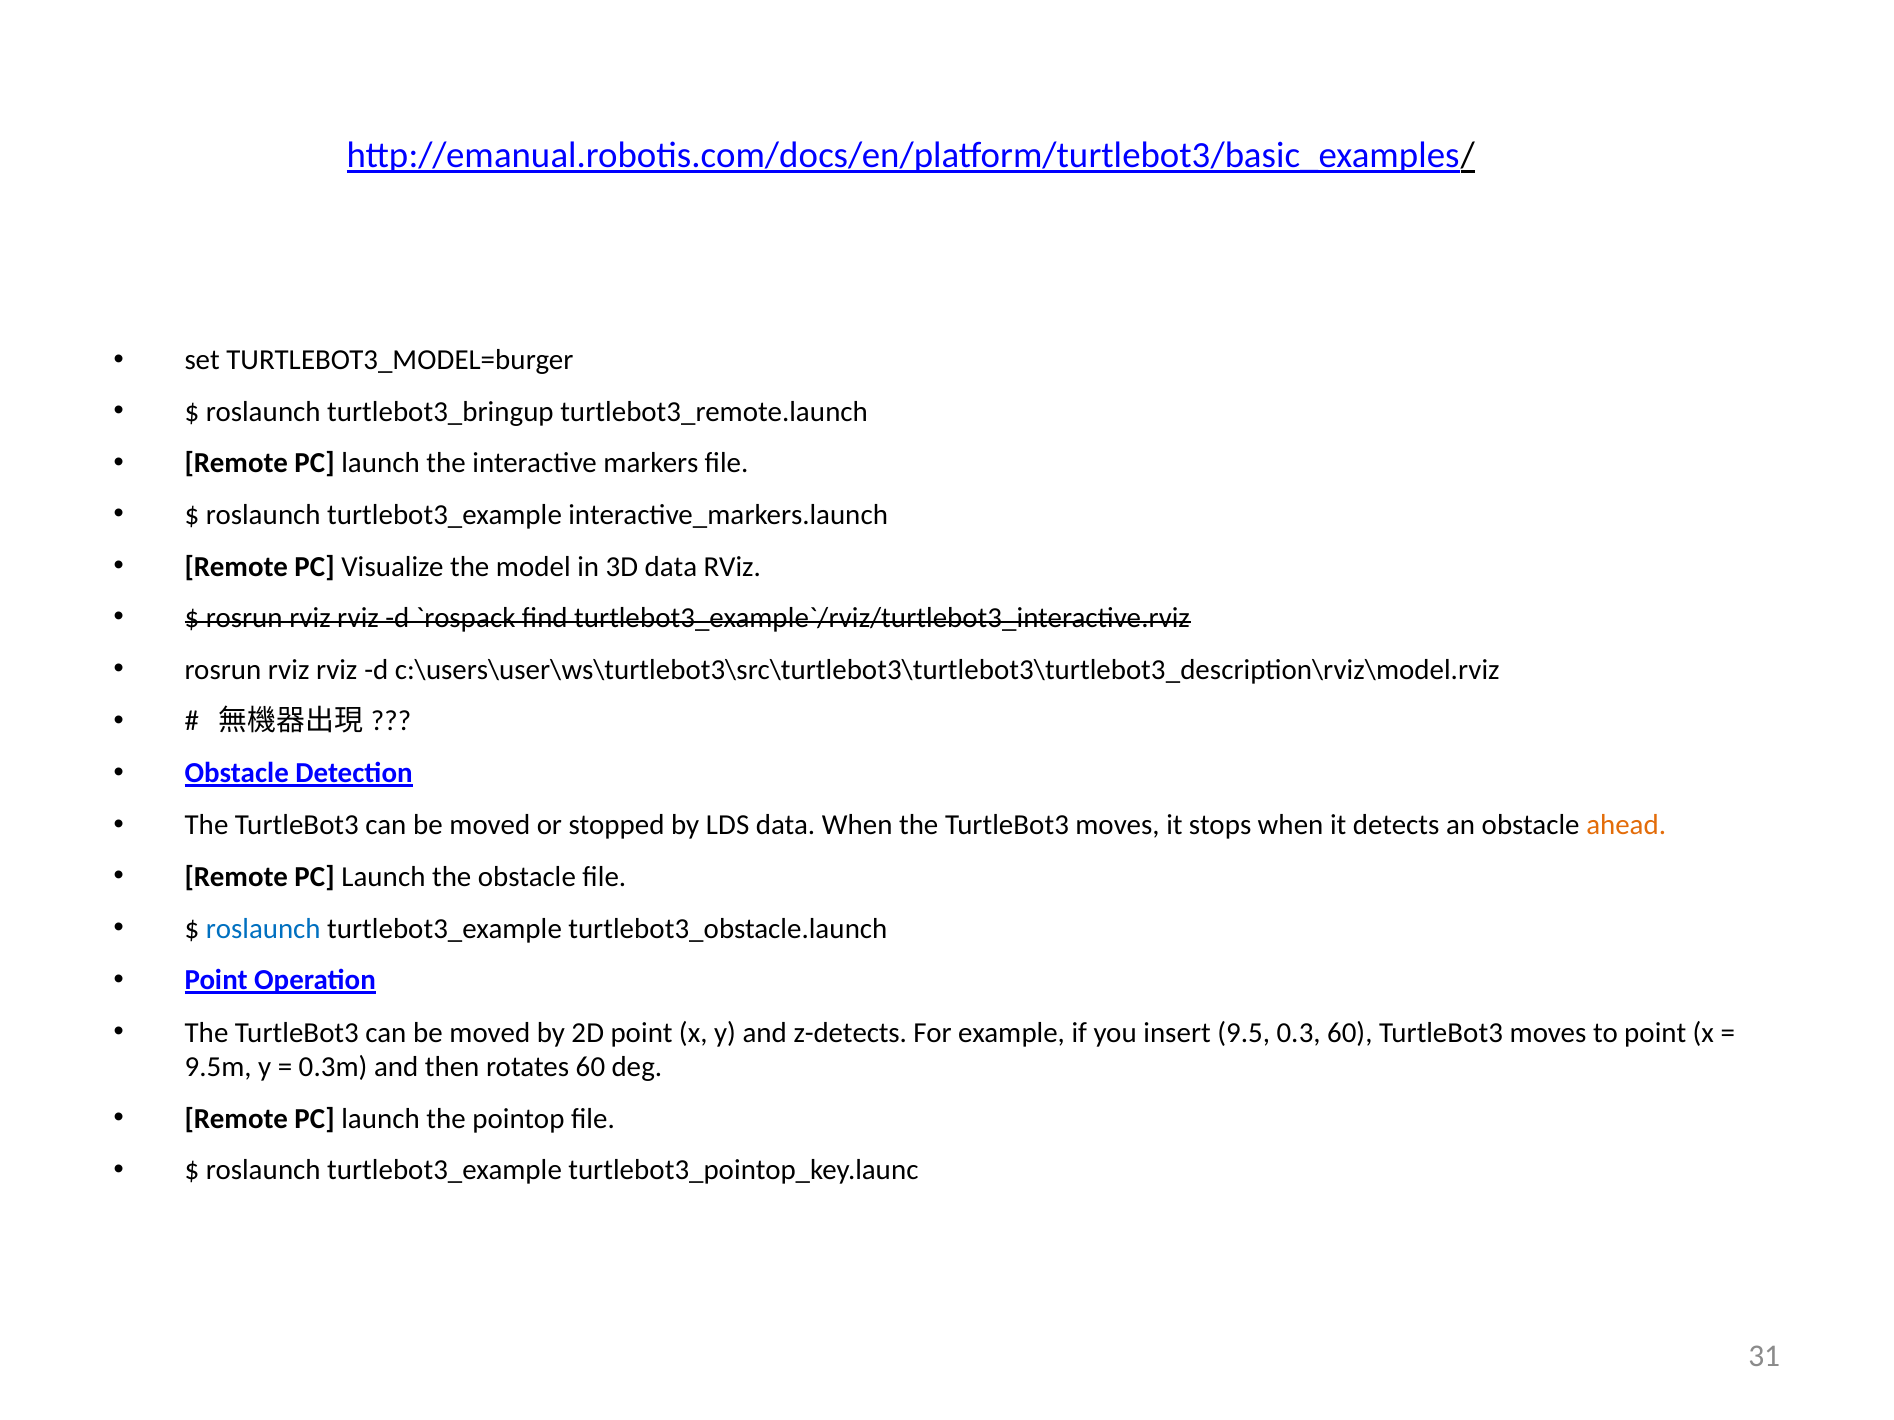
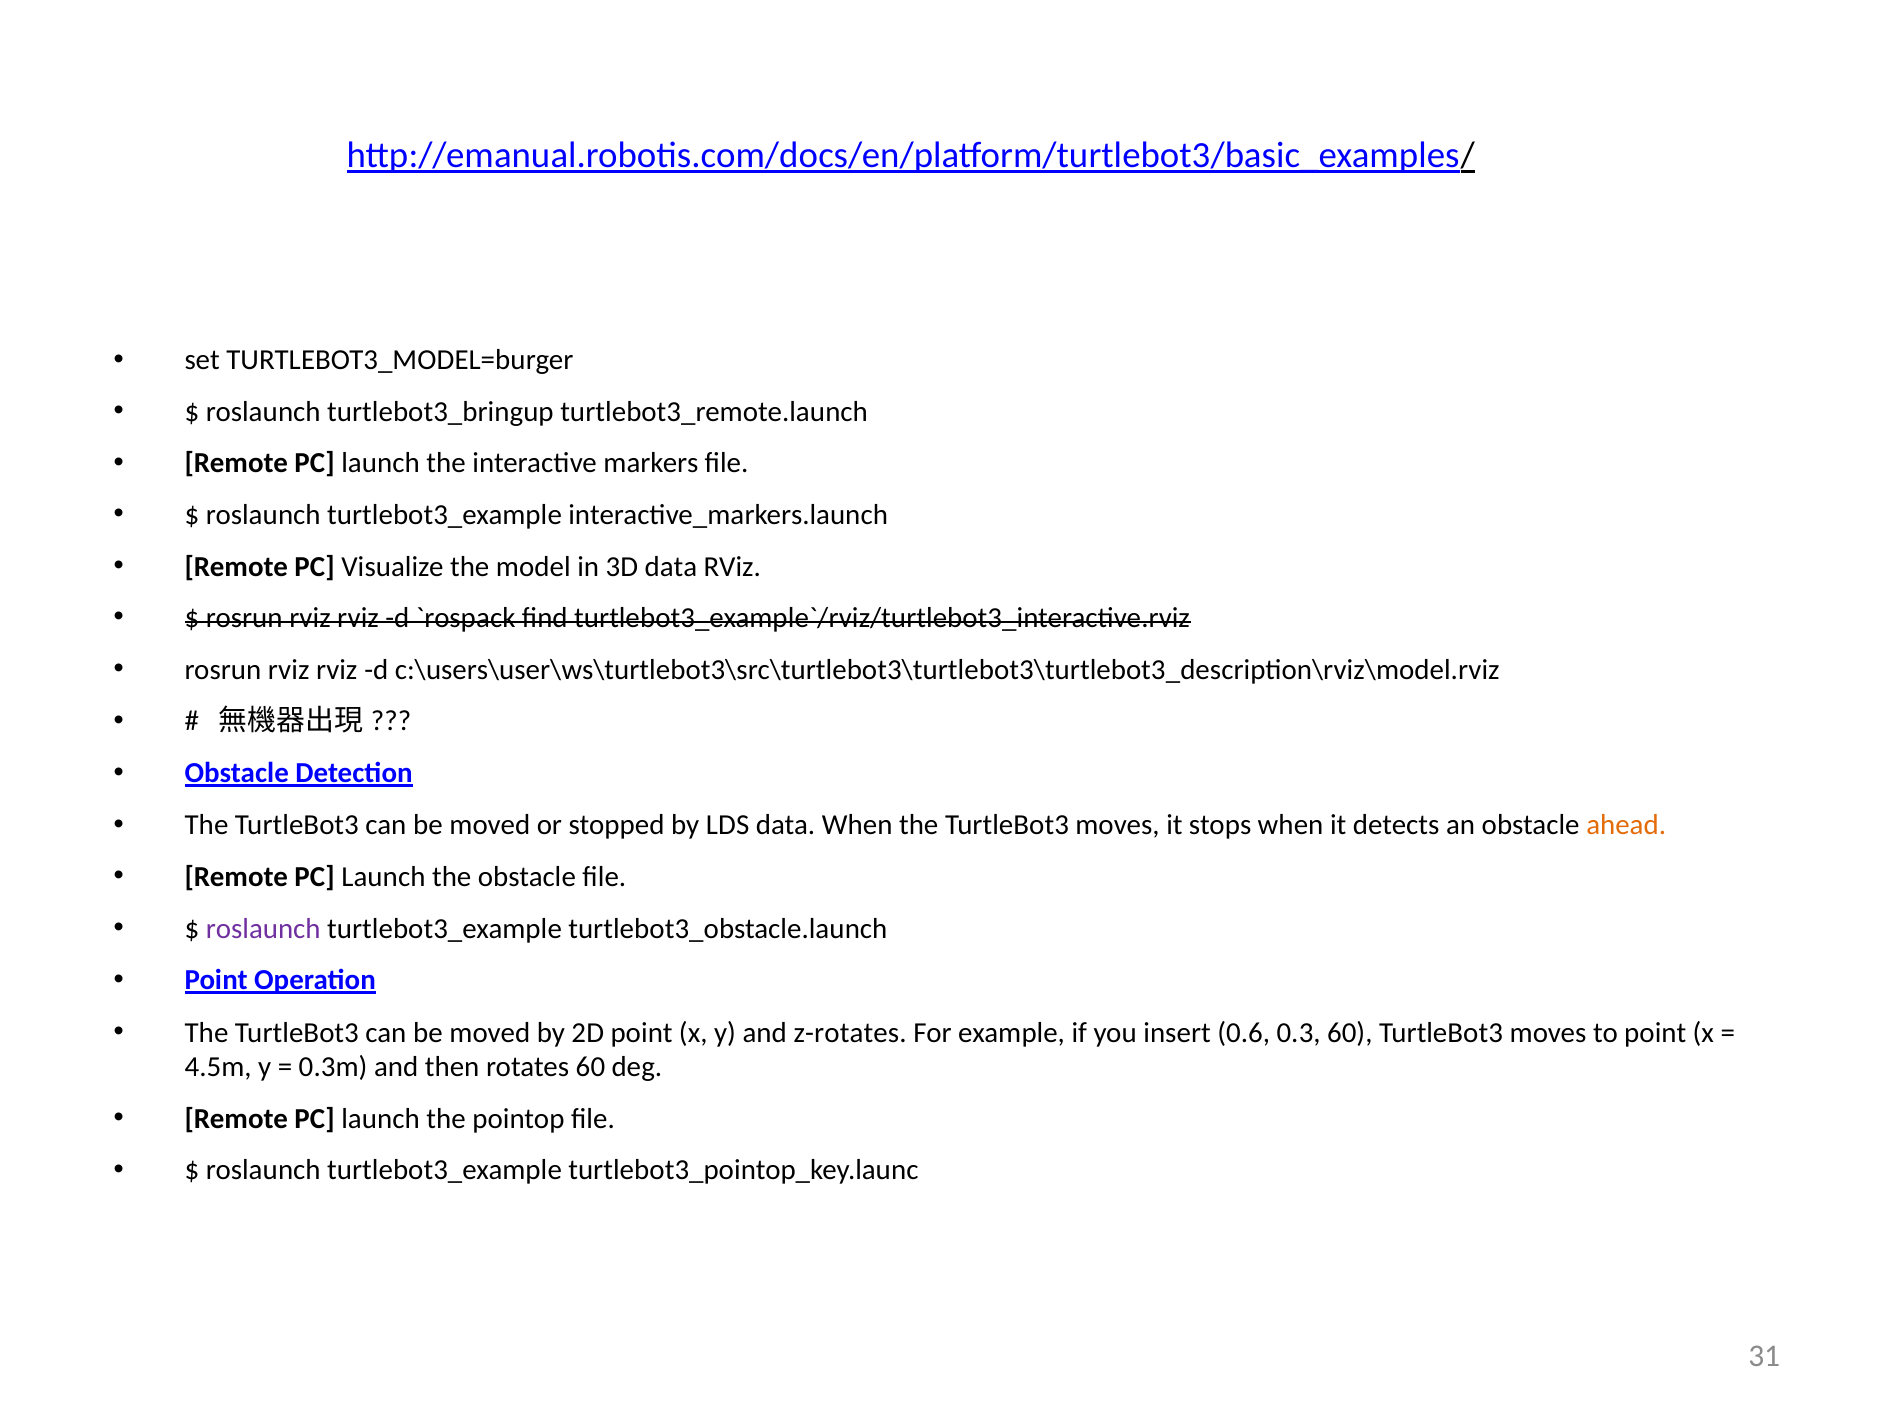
roslaunch colour: blue -> purple (263, 929)
z-detects: z-detects -> z-rotates (850, 1033)
9.5: 9.5 -> 0.6 (1244, 1033)
9.5m: 9.5m -> 4.5m (218, 1068)
